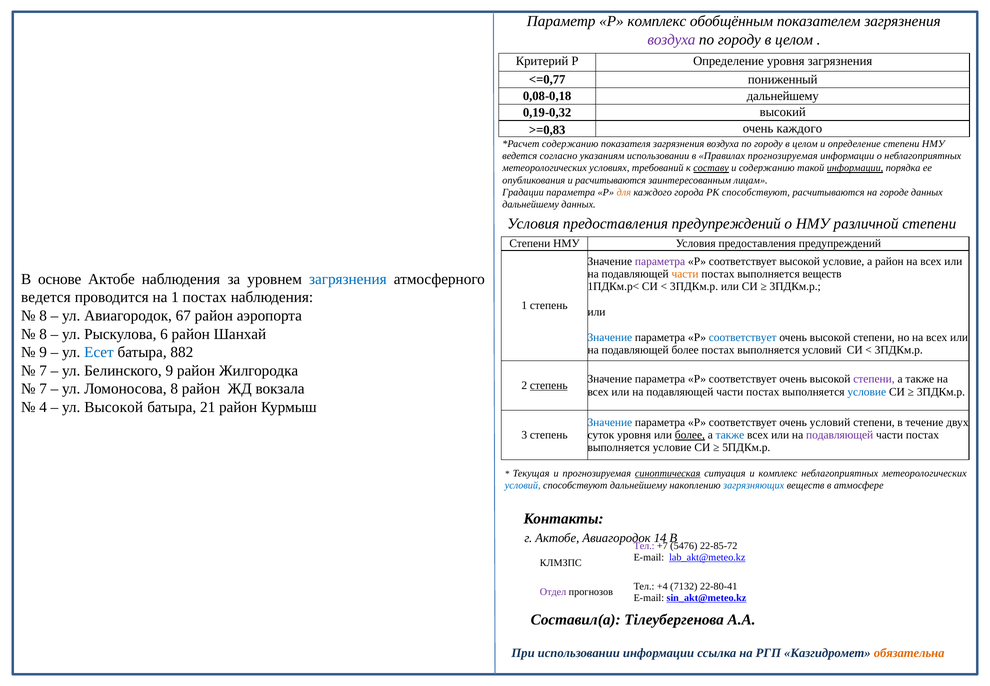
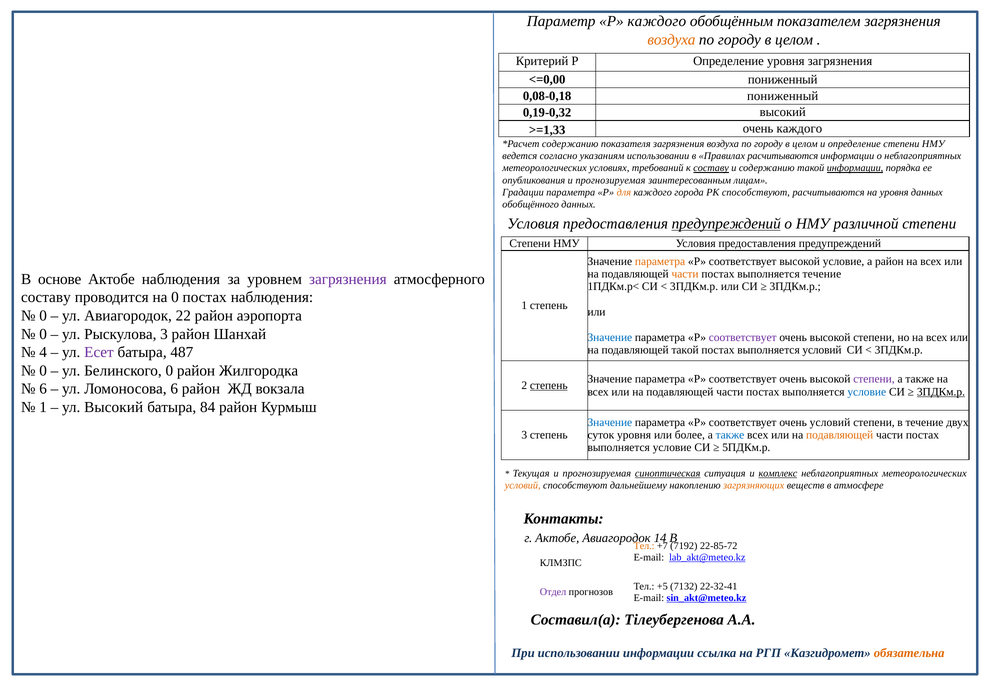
Р комплекс: комплекс -> каждого (657, 21)
воздуха colour: purple -> orange (671, 40)
<=0,77: <=0,77 -> <=0,00 (547, 80)
0,08-0,18 дальнейшему: дальнейшему -> пониженный (783, 96)
>=0,83: >=0,83 -> >=1,33 (547, 130)
Правилах прогнозируемая: прогнозируемая -> расчитываются (783, 156)
опубликования и расчитываются: расчитываются -> прогнозируемая (610, 180)
на городе: городе -> уровня (894, 192)
дальнейшему: дальнейшему -> обобщённого (531, 204)
предупреждений underline: none -> present (726, 223)
параметра colour: purple -> orange (660, 261)
выполняется веществ: веществ -> течение (822, 274)
загрязнения colour: blue -> purple (348, 279)
ведется: ведется -> составу (46, 297)
на 1: 1 -> 0 (175, 297)
8: 8 -> 0 (43, 315)
67: 67 -> 22 (183, 315)
8: 8 -> 0 (43, 334)
Рыскулова 6: 6 -> 3 (164, 334)
соответствует colour: blue -> purple (743, 337)
подавляющей более: более -> такой (685, 350)
9: 9 -> 4 (43, 352)
Есет colour: blue -> purple (99, 352)
882: 882 -> 487 (182, 352)
7: 7 -> 0 (43, 370)
Белинского 9: 9 -> 0 (169, 370)
7: 7 -> 6 (43, 389)
Ломоносова 8: 8 -> 6 (174, 389)
3ПДКм.р underline: none -> present (941, 391)
4: 4 -> 1 (43, 407)
ул Высокой: Высокой -> Высокий (114, 407)
21: 21 -> 84 (208, 407)
более underline: present -> none (690, 435)
подавляющей colour: purple -> orange (840, 435)
комплекс underline: none -> present (778, 473)
условий colour: blue -> orange (523, 485)
загрязняющих colour: blue -> orange (754, 485)
Тел colour: purple -> orange (644, 546)
5476: 5476 -> 7192 (684, 546)
+4: +4 -> +5 (662, 586)
22-80-41: 22-80-41 -> 22-32-41 (719, 586)
